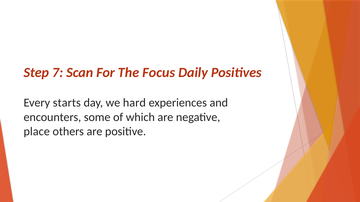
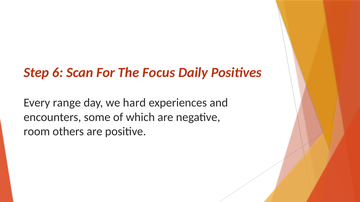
7: 7 -> 6 (58, 73)
starts: starts -> range (67, 103)
place: place -> room (37, 132)
